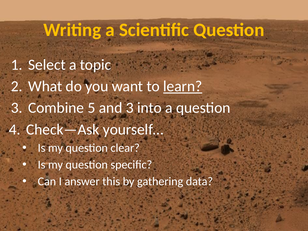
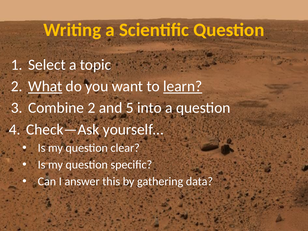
What underline: none -> present (45, 86)
Combine 5: 5 -> 2 (91, 108)
and 3: 3 -> 5 (130, 108)
